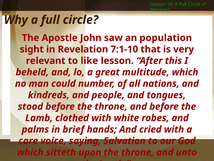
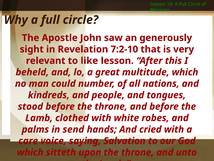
population: population -> generously (166, 38)
7:1-10: 7:1-10 -> 7:2-10 (124, 49)
brief: brief -> send (73, 129)
